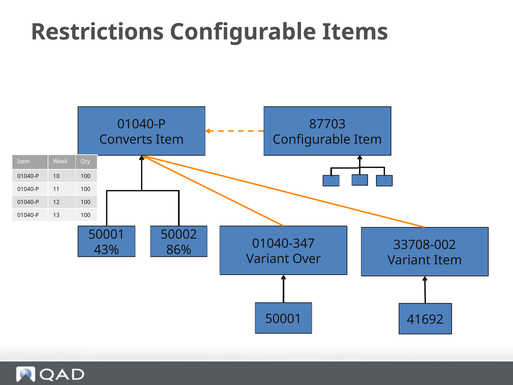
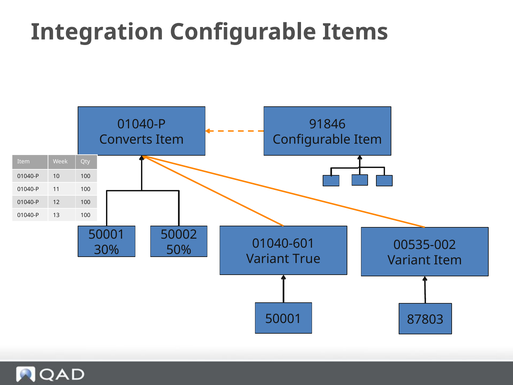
Restrictions: Restrictions -> Integration (97, 32)
87703: 87703 -> 91846 (327, 124)
01040-347: 01040-347 -> 01040-601 (283, 243)
33708-002: 33708-002 -> 00535-002 (425, 245)
86%: 86% -> 50% (179, 250)
43%: 43% -> 30% (107, 250)
Over: Over -> True (307, 259)
41692: 41692 -> 87803 (425, 319)
